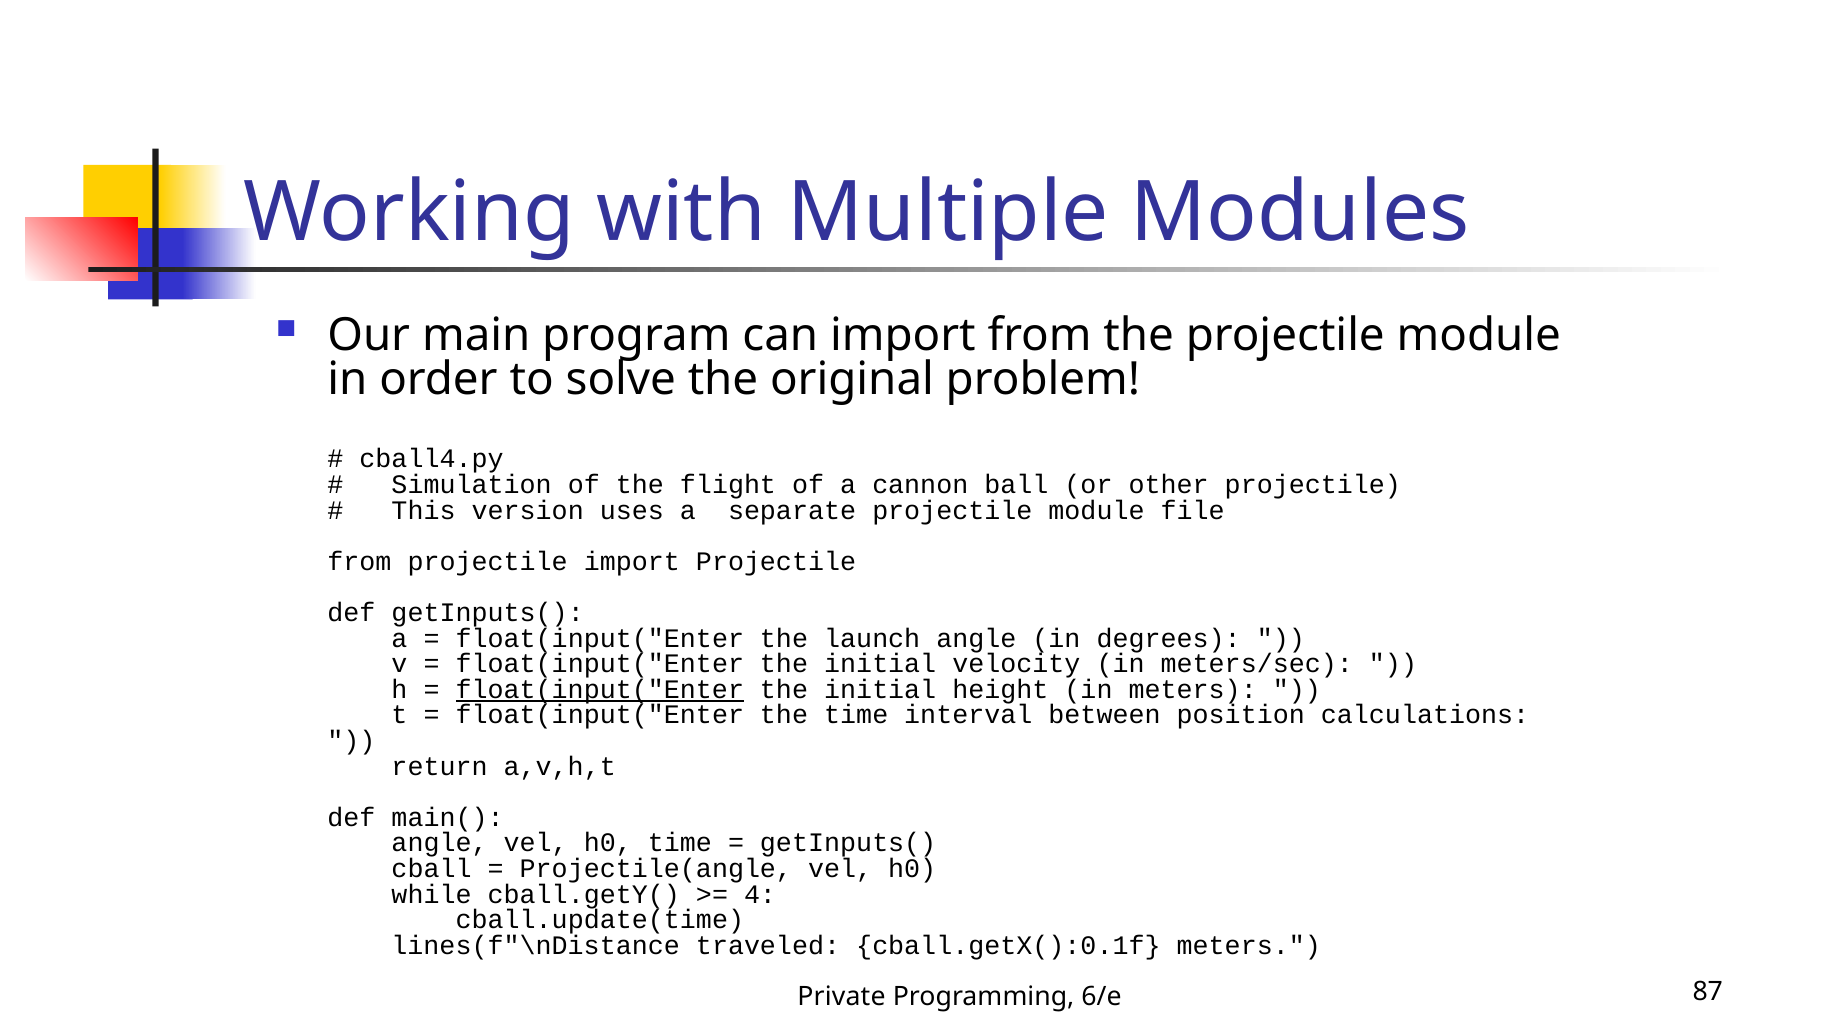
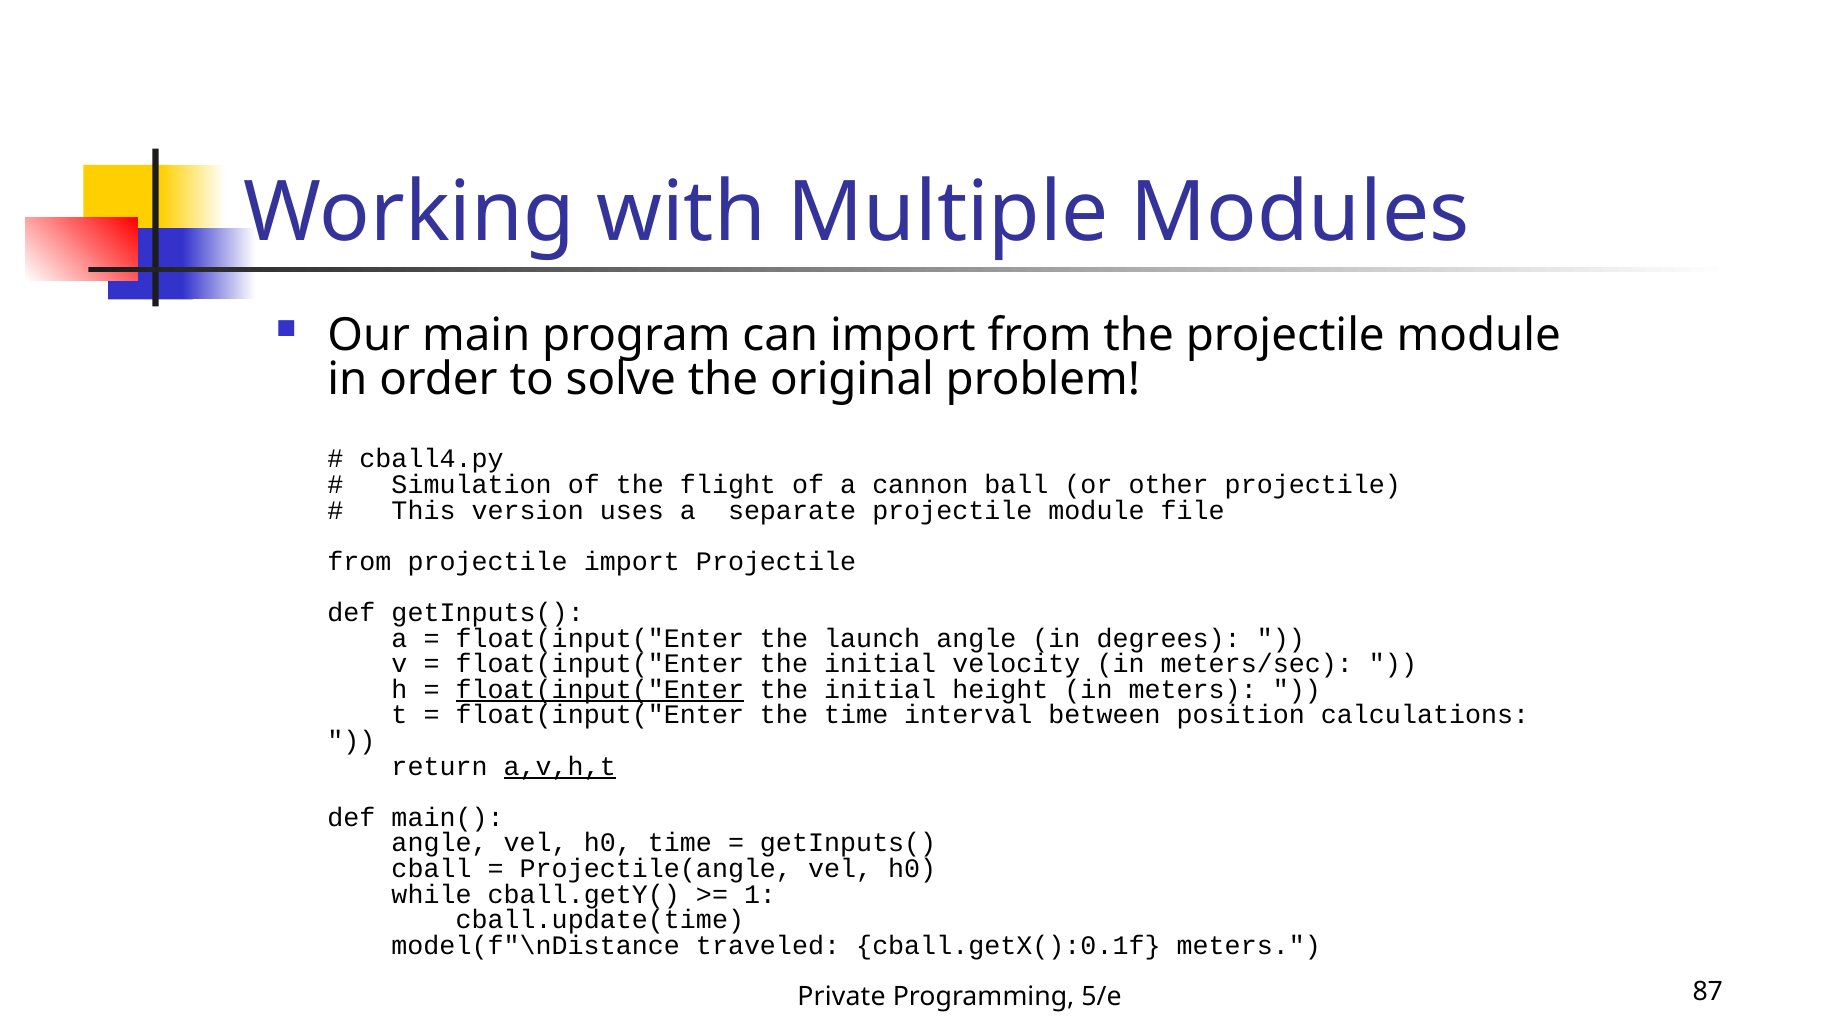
a,v,h,t underline: none -> present (560, 766)
4: 4 -> 1 (760, 894)
lines(f"\nDistance: lines(f"\nDistance -> model(f"\nDistance (536, 945)
6/e: 6/e -> 5/e (1102, 996)
